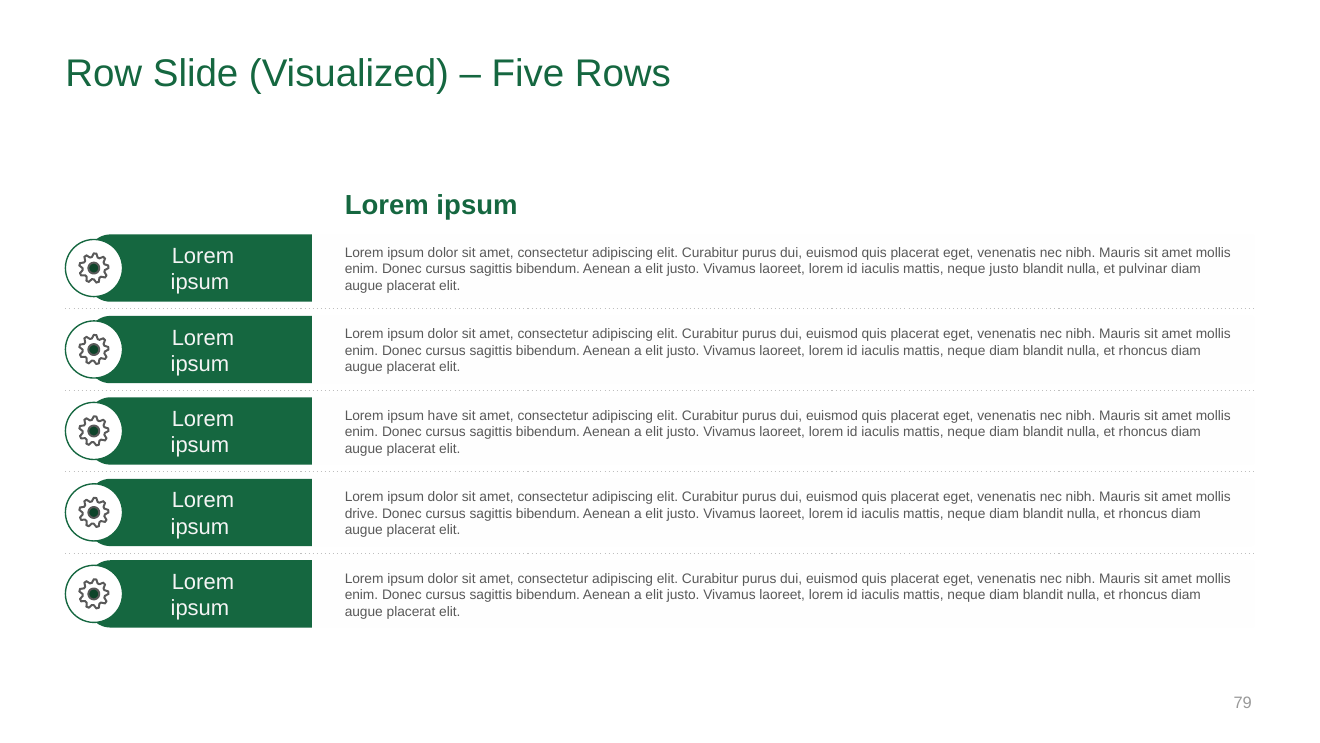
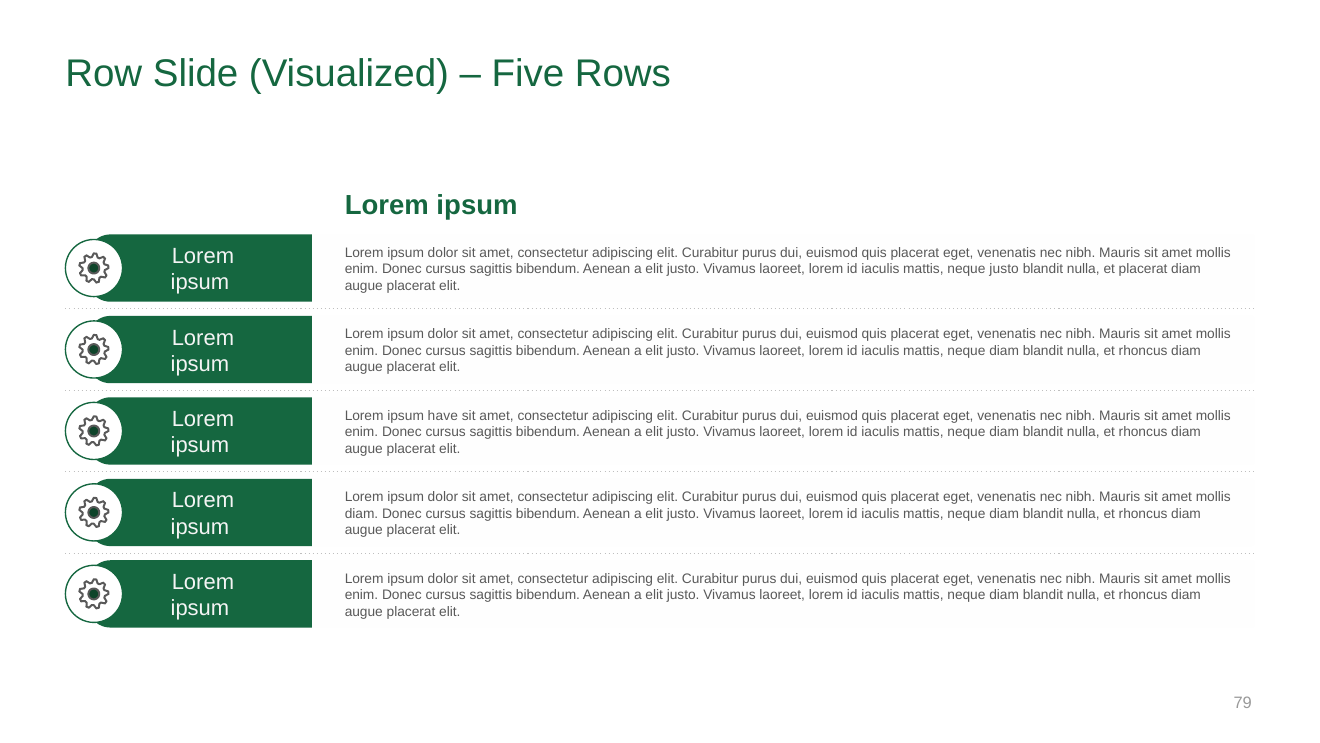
et pulvinar: pulvinar -> placerat (1143, 269)
drive: drive -> diam (362, 513)
